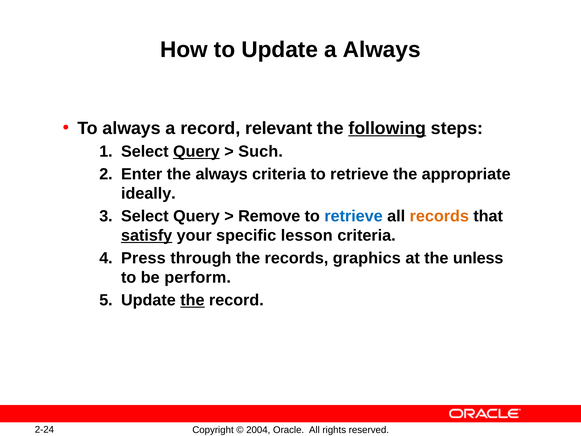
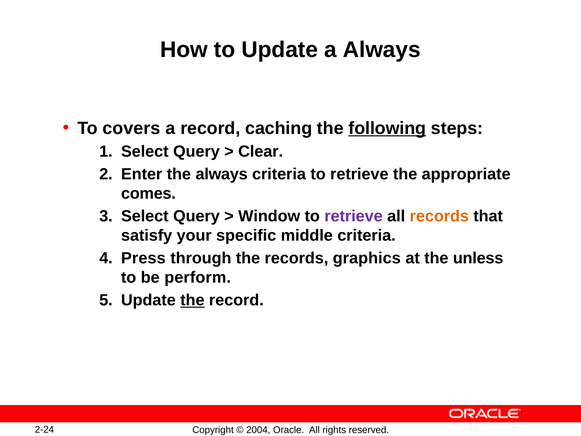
To always: always -> covers (132, 128)
relevant: relevant -> caching (279, 128)
Query underline: present -> none (196, 152)
Such: Such -> Clear (261, 152)
ideally: ideally -> comes (148, 194)
Remove: Remove -> Window (269, 216)
retrieve colour: blue -> purple (354, 216)
satisfy underline: present -> none (147, 235)
lesson: lesson -> middle (307, 235)
